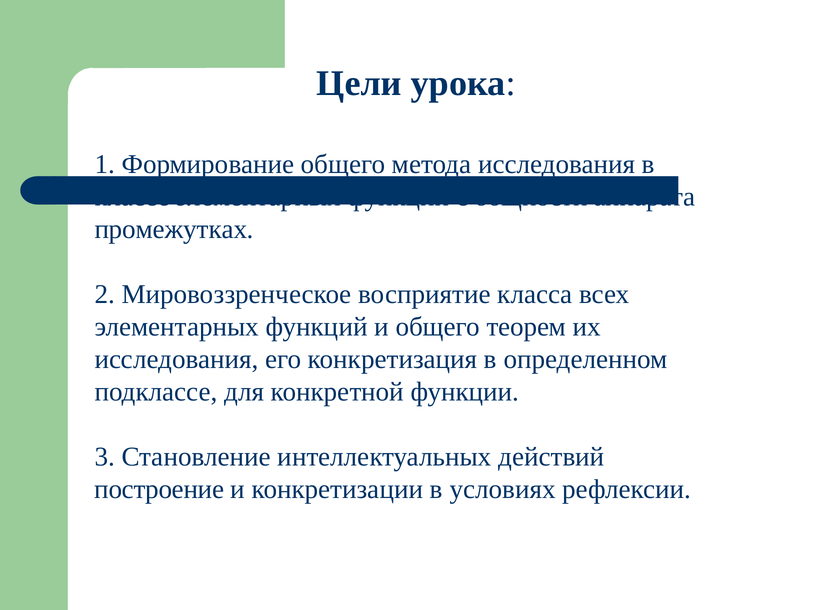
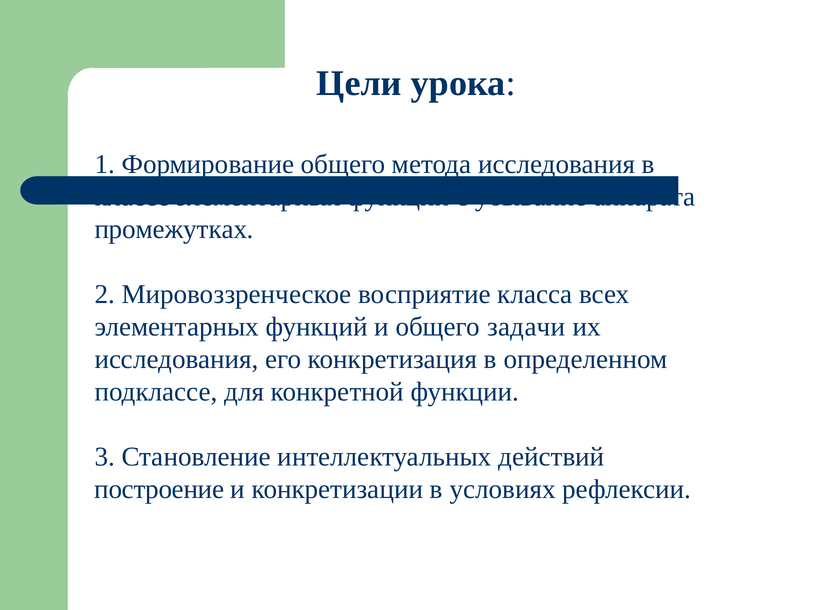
общности: общности -> убывание (531, 197)
теорем: теорем -> задачи (526, 327)
